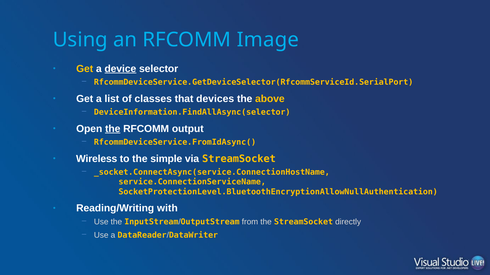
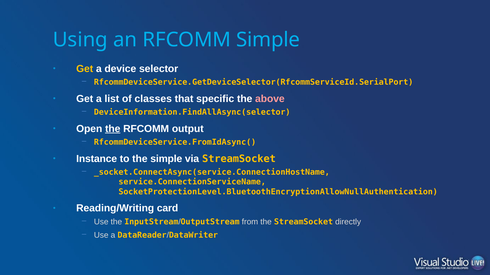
RFCOMM Image: Image -> Simple (268, 40)
device underline: present -> none (120, 69)
devices: devices -> specific (215, 99)
above colour: yellow -> pink (270, 99)
Wireless: Wireless -> Instance (97, 159)
with: with -> card (168, 209)
